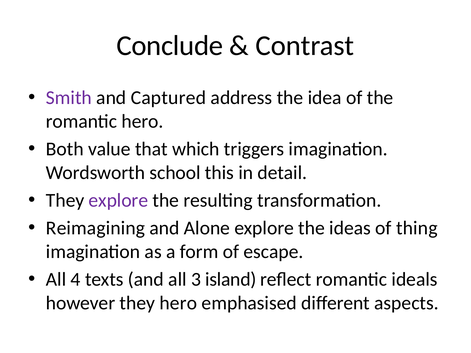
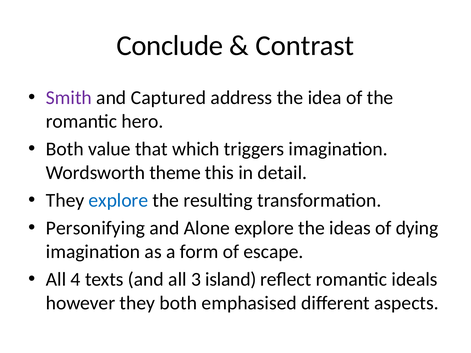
school: school -> theme (175, 173)
explore colour: purple -> blue (118, 201)
Reimagining: Reimagining -> Personifying (96, 228)
thing: thing -> dying (417, 228)
they hero: hero -> both (178, 303)
